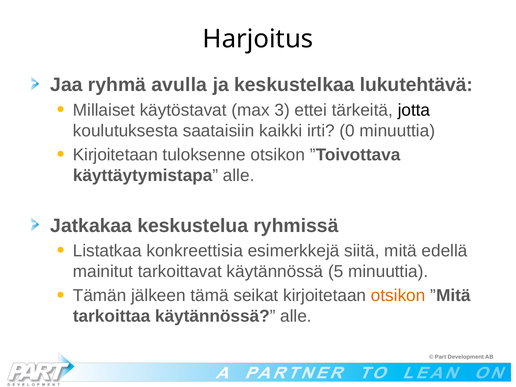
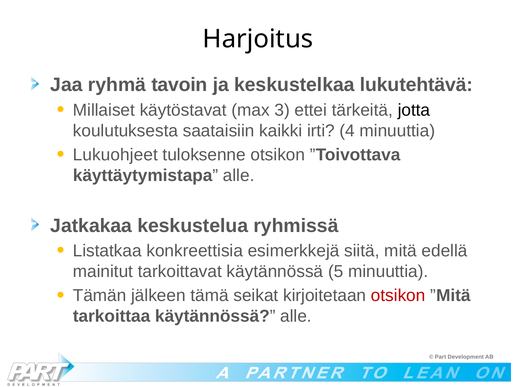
avulla: avulla -> tavoin (179, 85)
0: 0 -> 4 (347, 131)
Kirjoitetaan: Kirjoitetaan -> Lukuohjeet (115, 155)
otsikon colour: orange -> red (398, 296)
